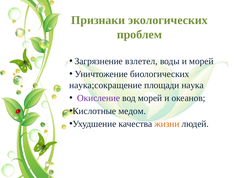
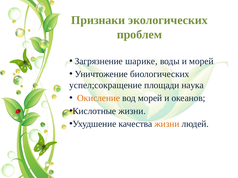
взлетел: взлетел -> шарике (141, 61)
наука;сокращение: наука;сокращение -> успел;сокращение (106, 85)
Окисление colour: purple -> orange (99, 98)
Кислотные медом: медом -> жизни (132, 111)
